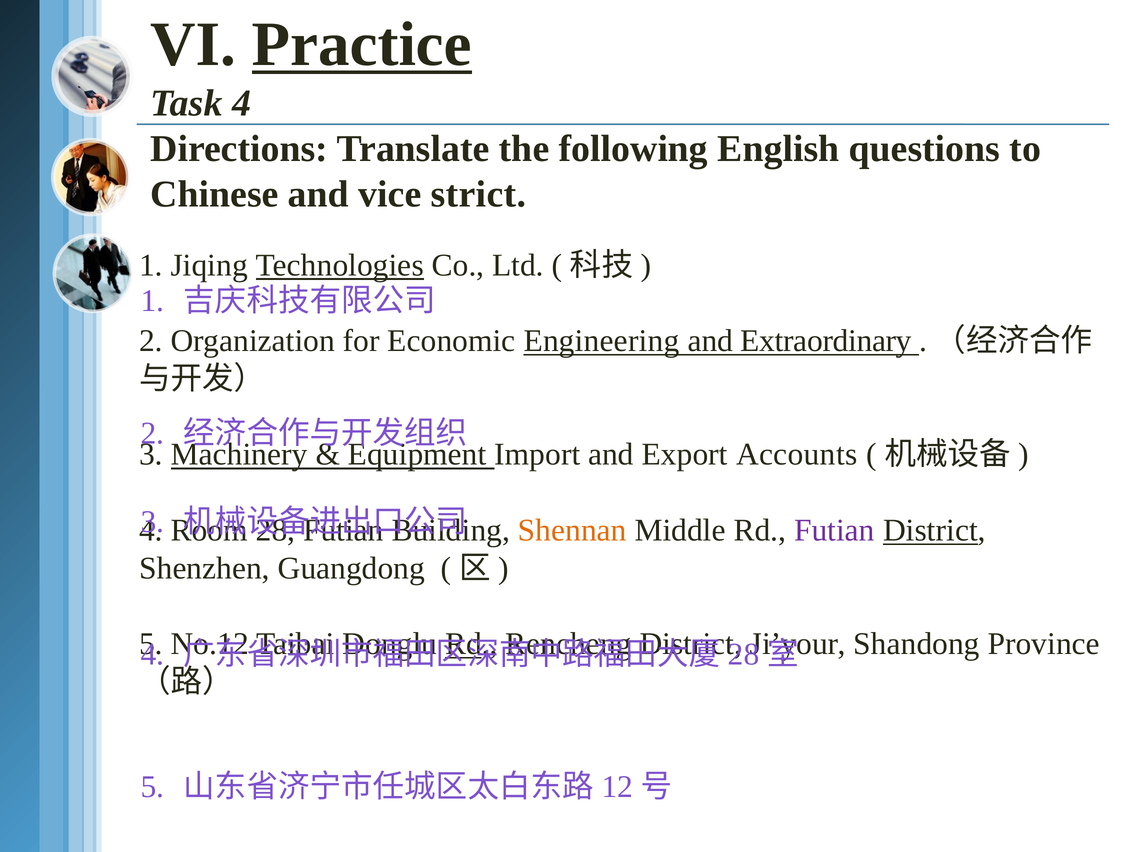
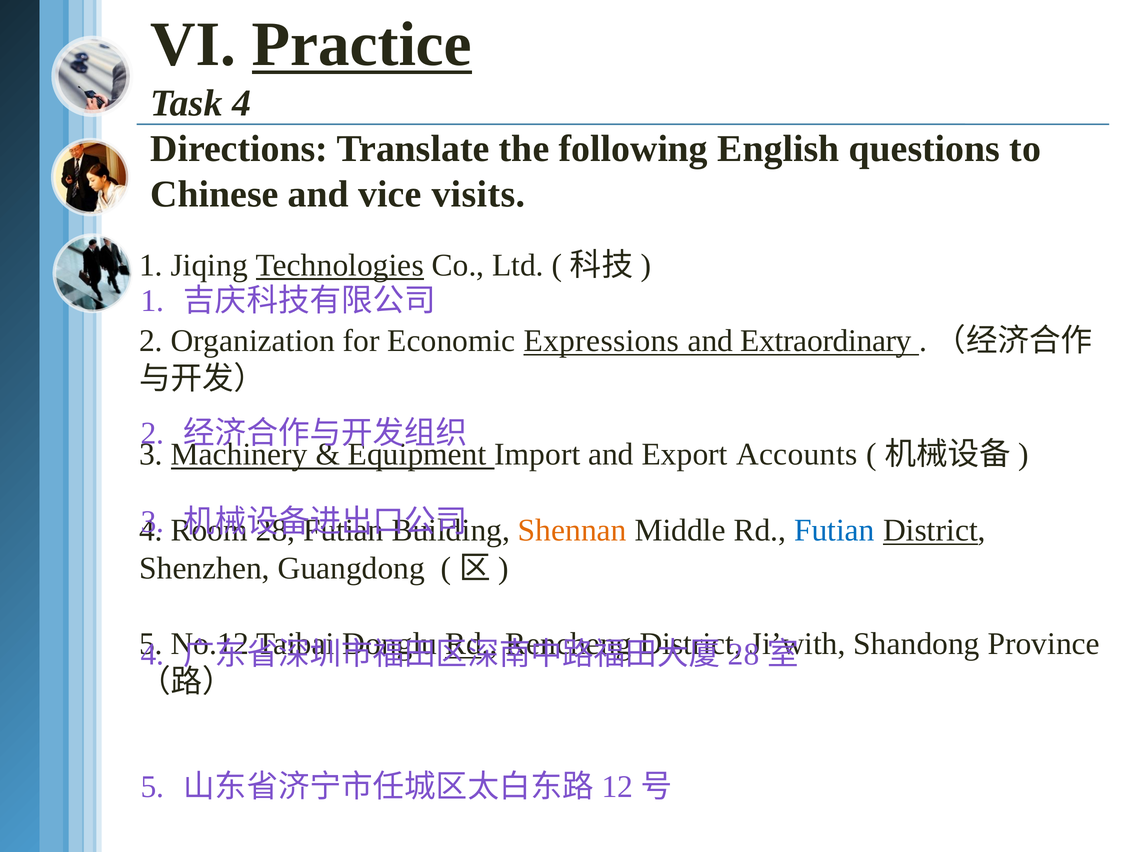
strict: strict -> visits (478, 194)
Engineering: Engineering -> Expressions (601, 341)
Futian colour: purple -> blue (834, 530)
Ji’your: Ji’your -> Ji’with (798, 643)
